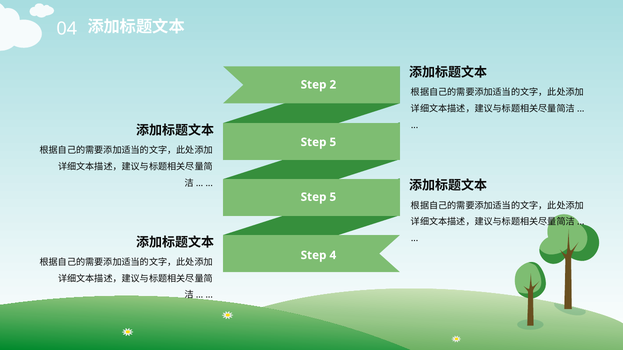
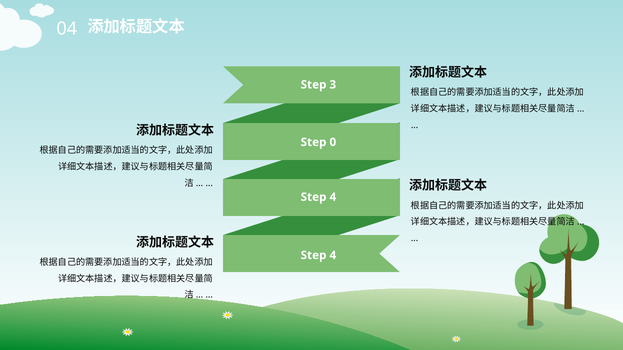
2: 2 -> 3 (333, 85)
5: 5 -> 0 (333, 142)
5: 5 -> 4 (333, 197)
